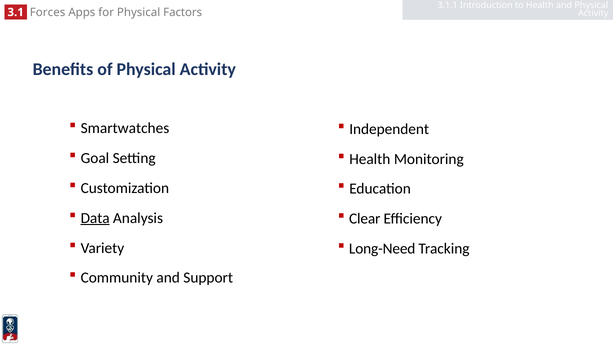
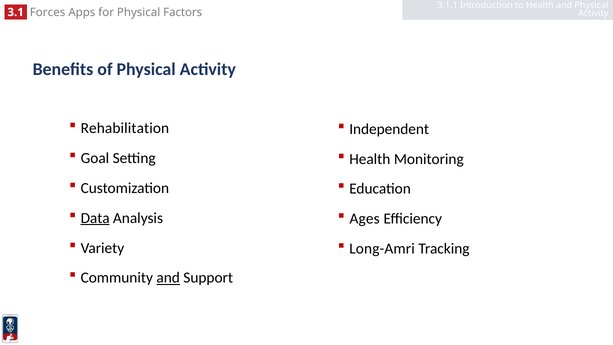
Smartwatches: Smartwatches -> Rehabilitation (125, 128)
Clear: Clear -> Ages (365, 219)
Long-Need: Long-Need -> Long-Amri (382, 249)
and underline: none -> present (168, 278)
